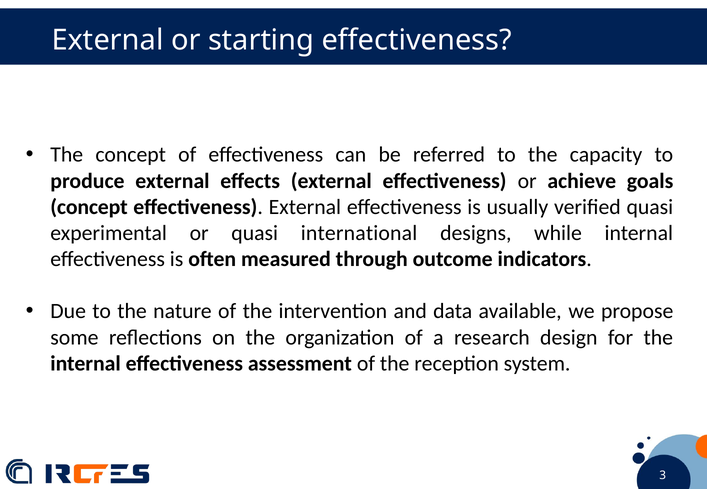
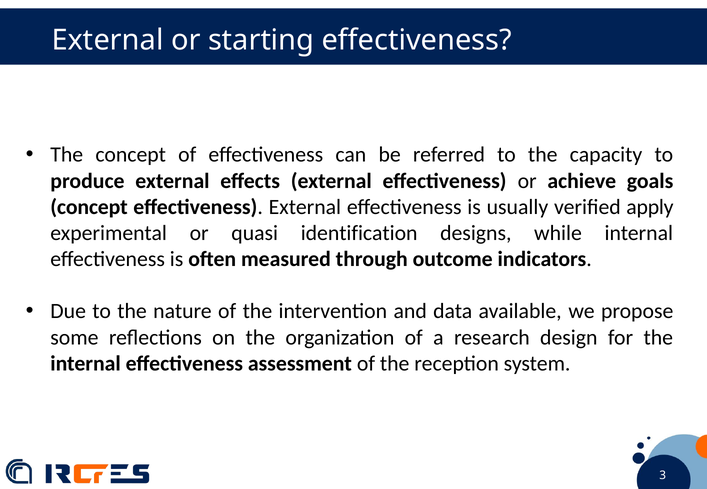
verified quasi: quasi -> apply (650, 207)
international: international -> identification (359, 233)
